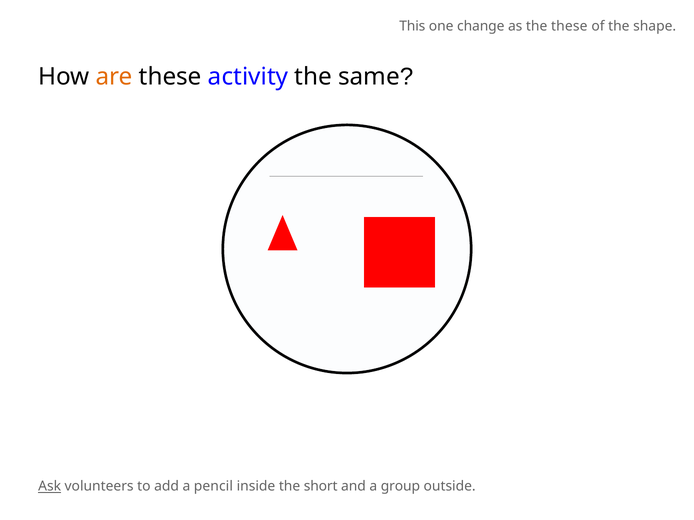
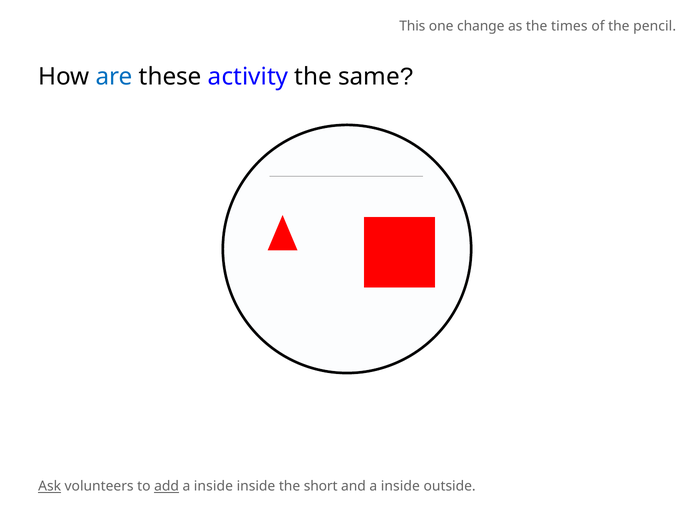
the these: these -> times (569, 26)
shape: shape -> pencil (655, 26)
are colour: orange -> blue (114, 77)
add underline: none -> present (167, 487)
pencil: pencil -> inside (213, 487)
and a group: group -> inside (400, 487)
